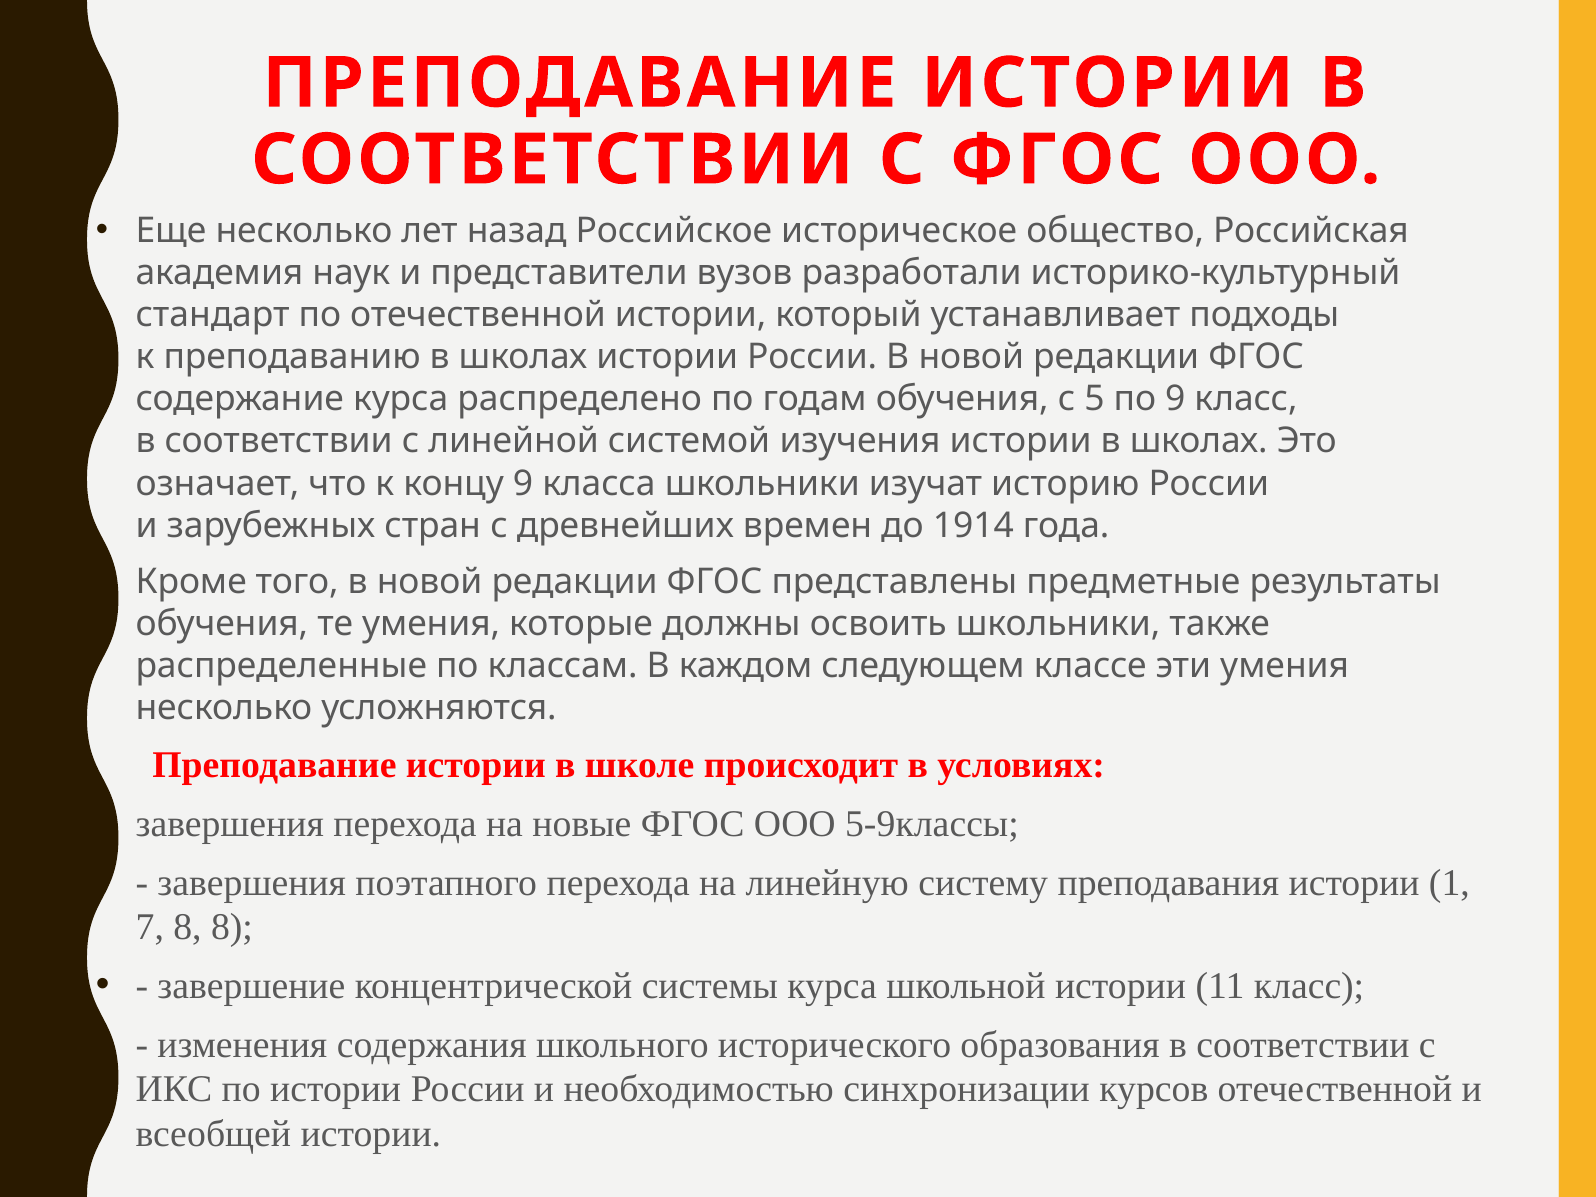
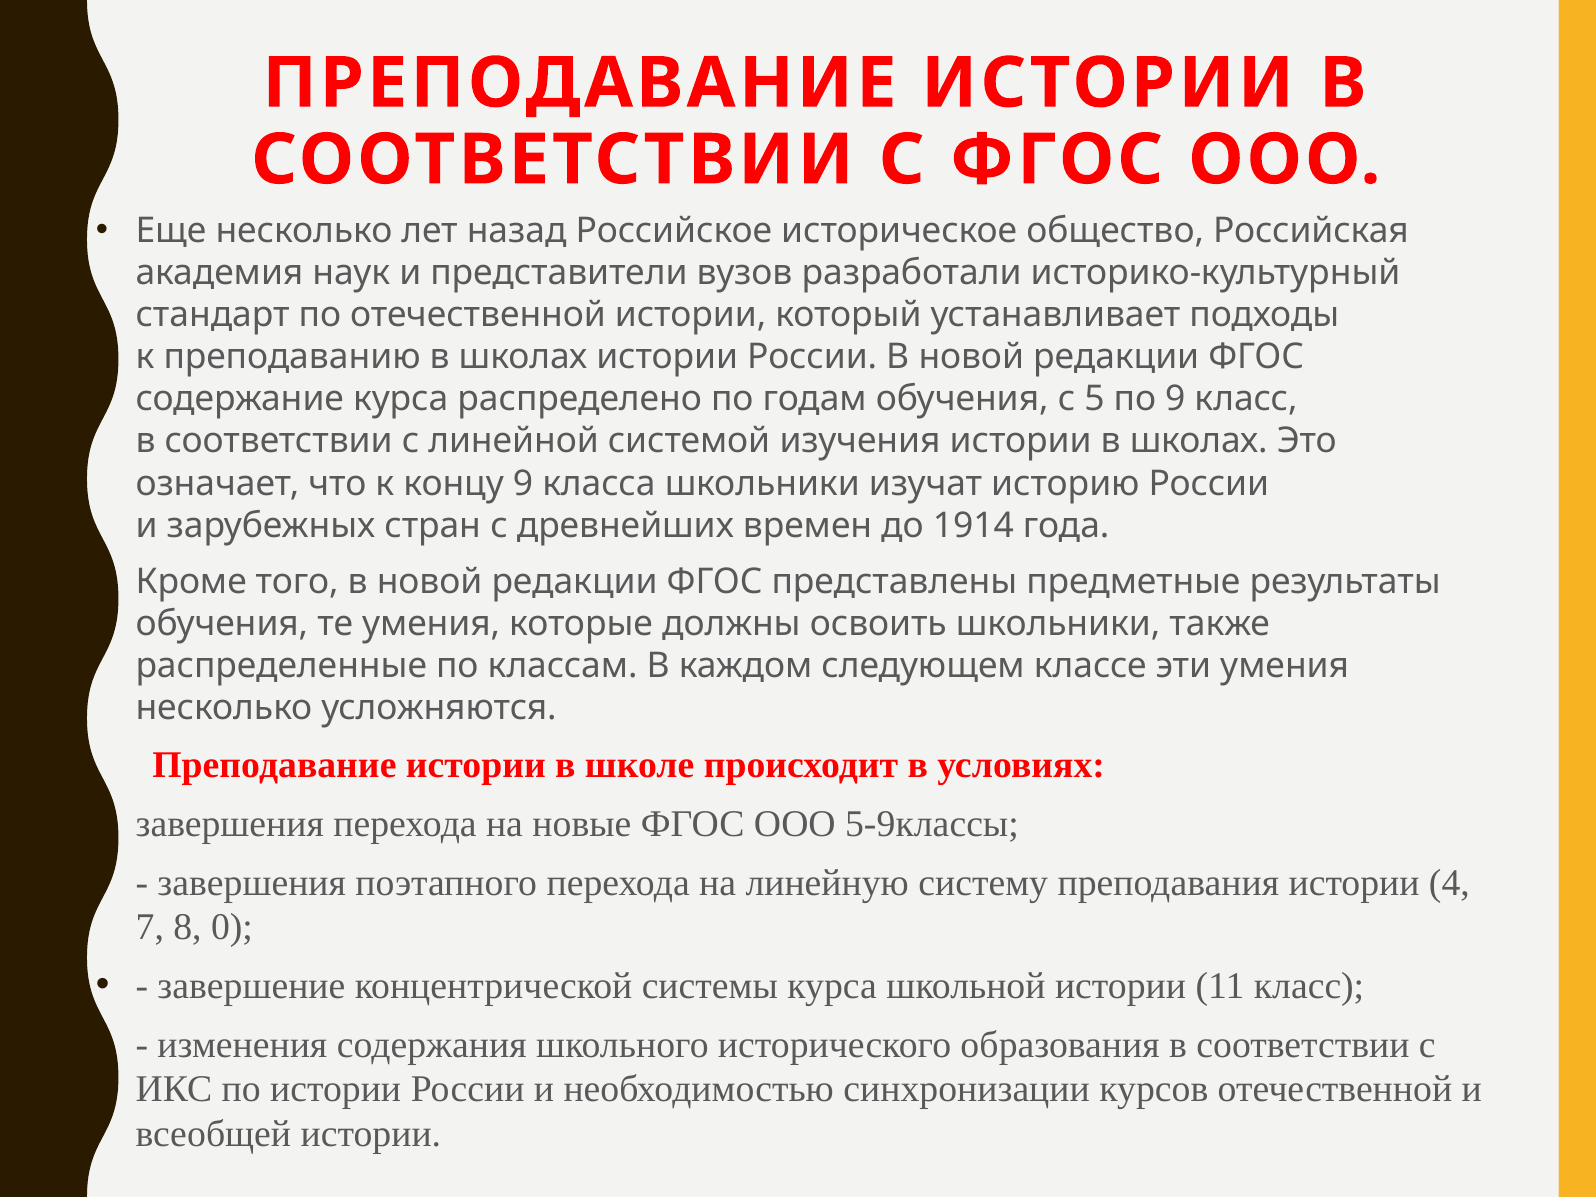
1: 1 -> 4 (1449, 883)
8 8: 8 -> 0 (232, 927)
